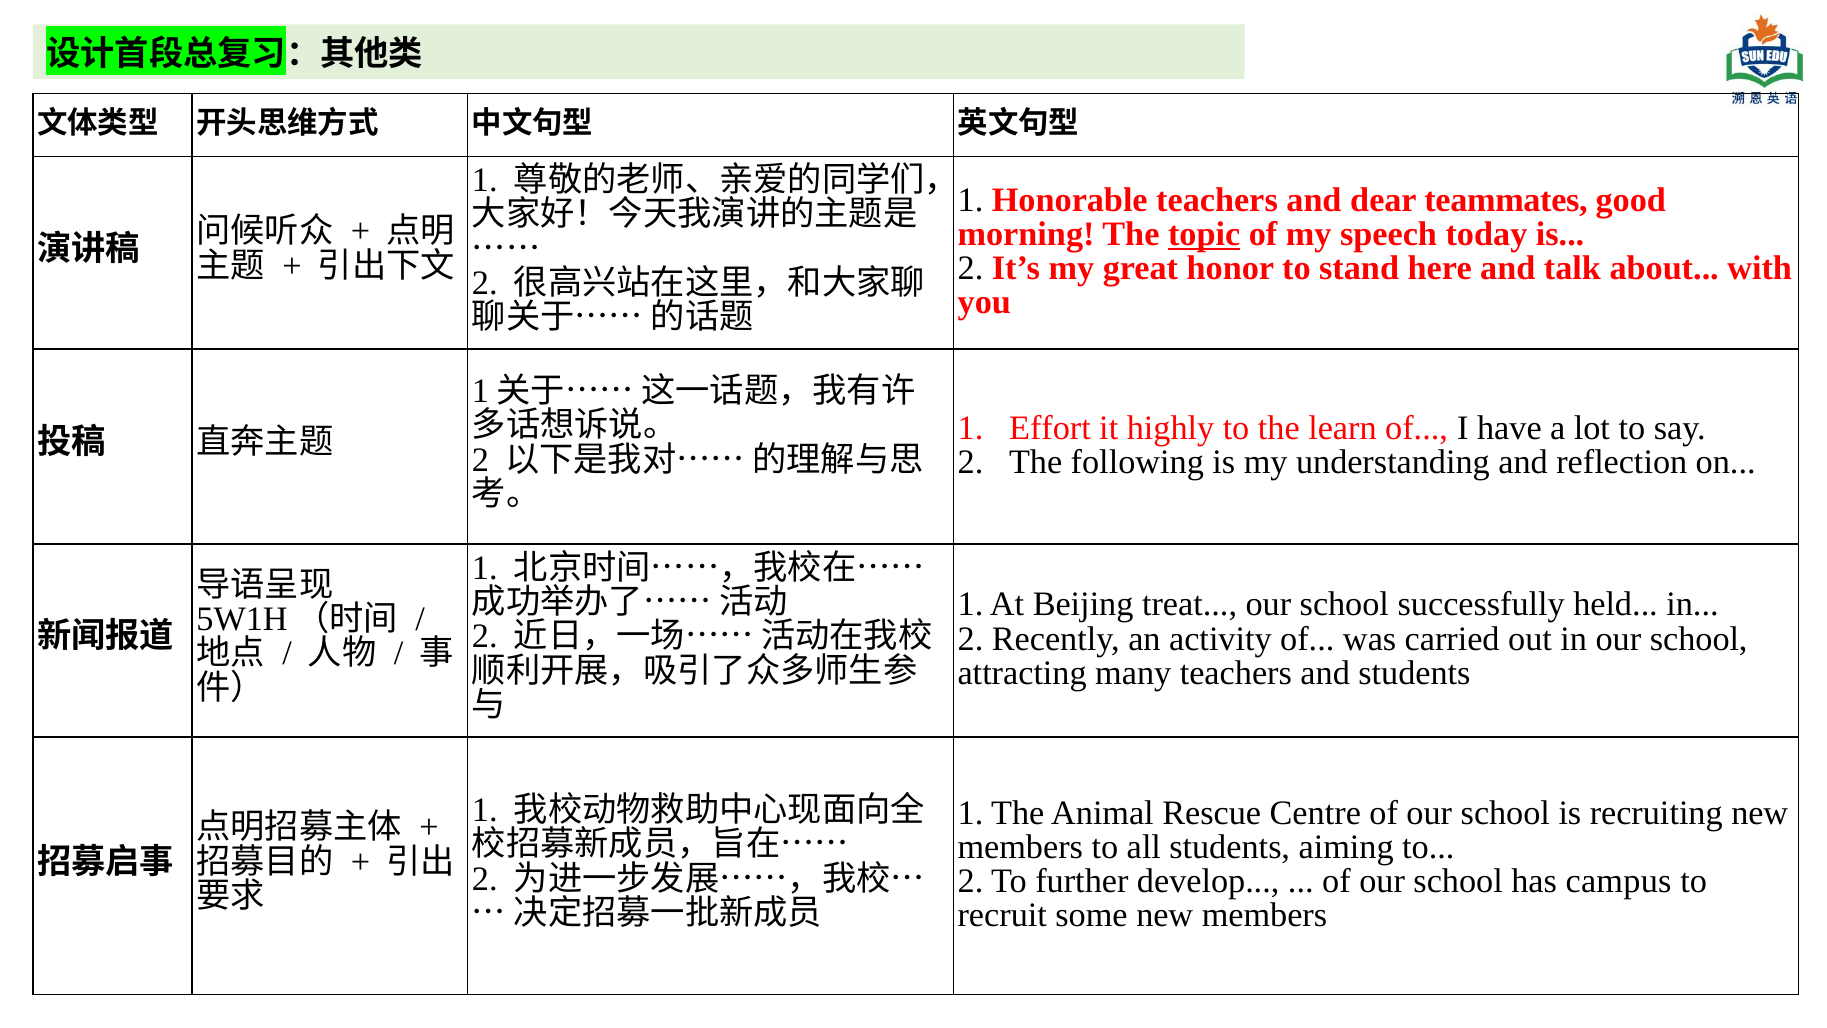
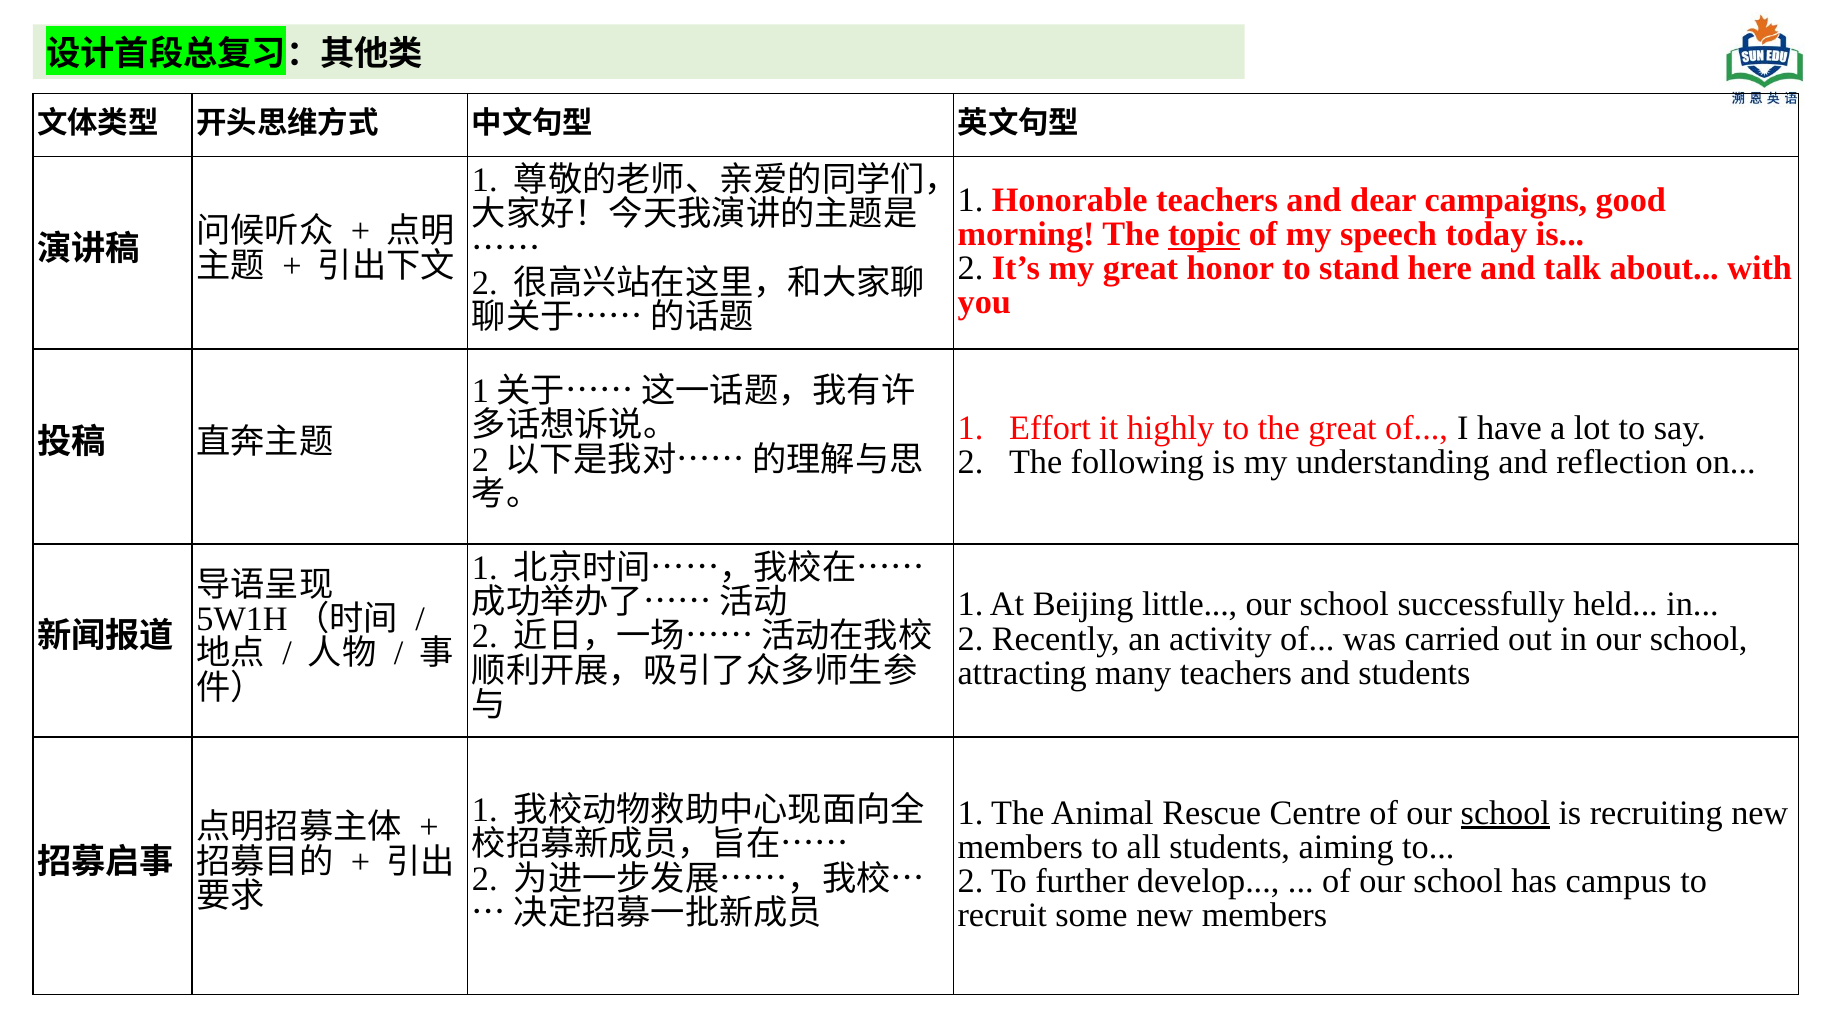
teammates: teammates -> campaigns (1506, 200)
the learn: learn -> great (1342, 428)
treat: treat -> little (1190, 604)
school underline: none -> present (1505, 813)
